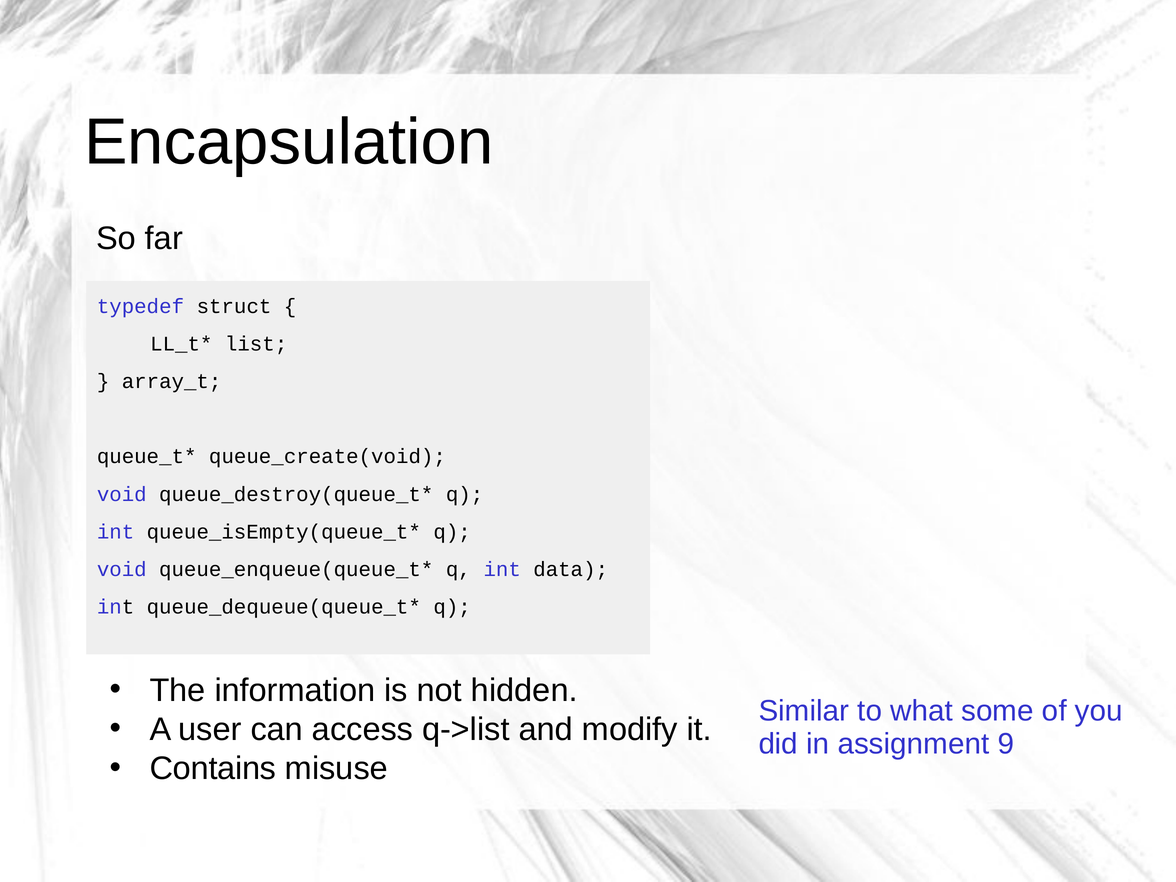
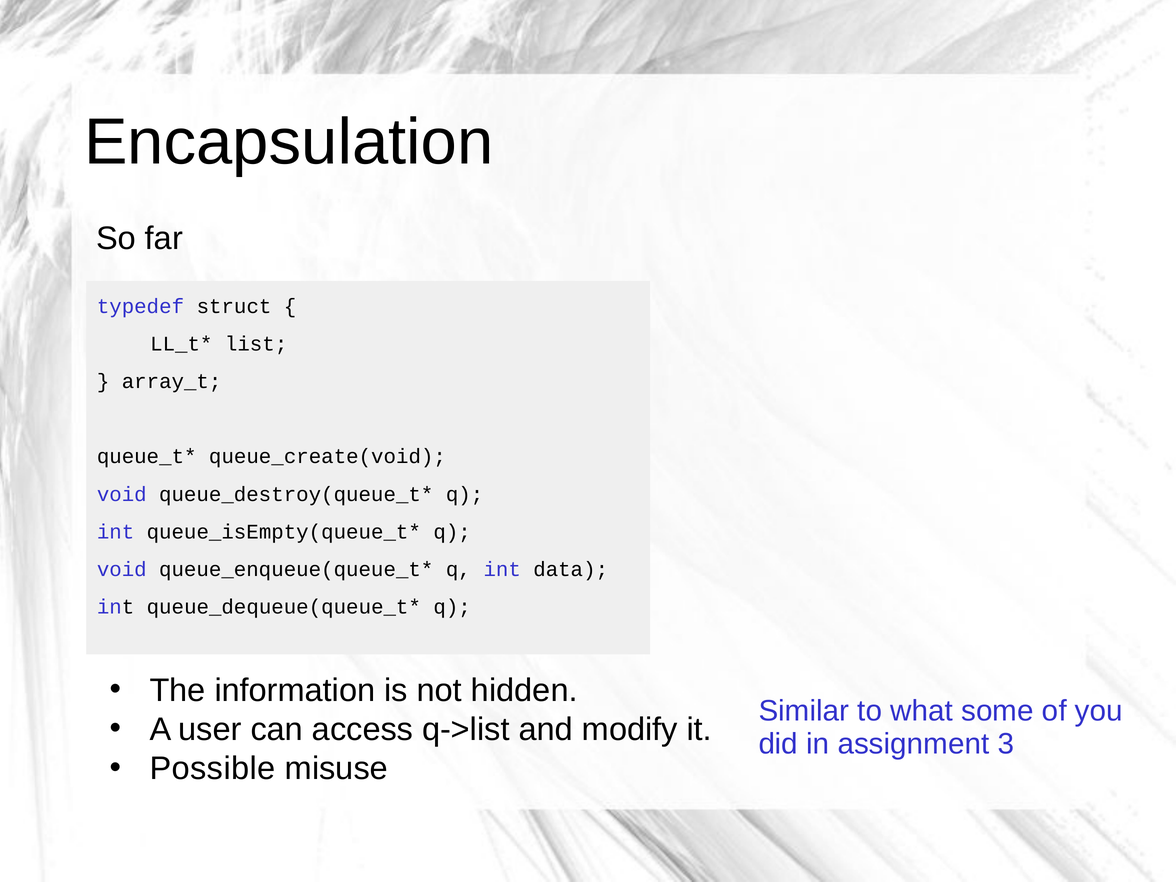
9: 9 -> 3 (1006, 744)
Contains: Contains -> Possible (213, 768)
